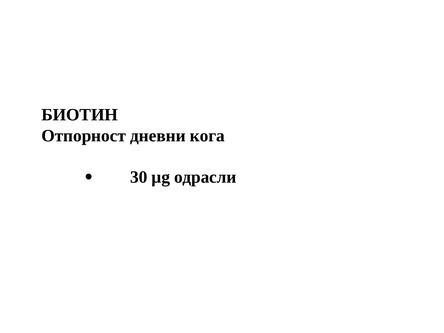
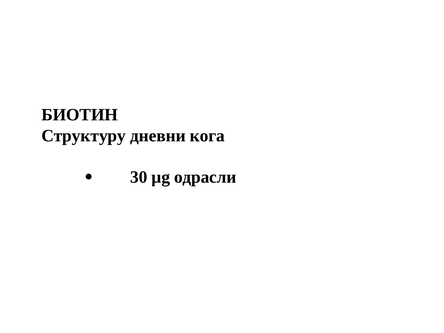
Отпорност: Отпорност -> Структуру (84, 136)
